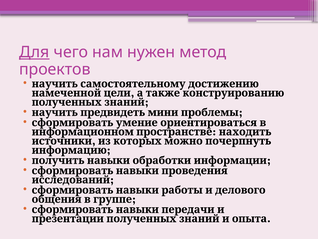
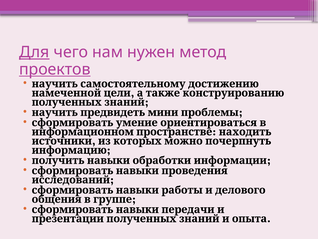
проектов underline: none -> present (55, 69)
